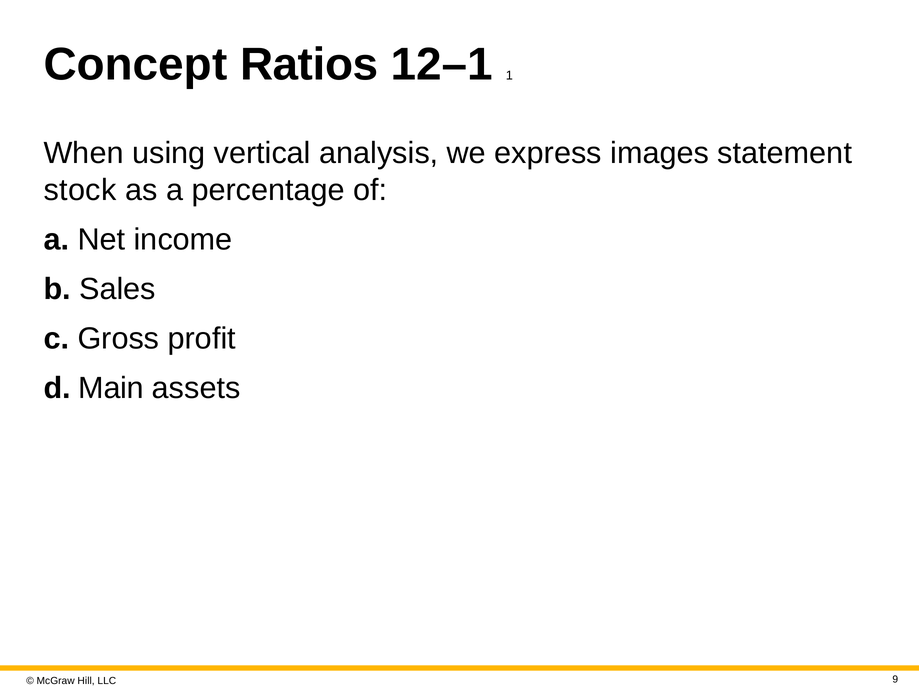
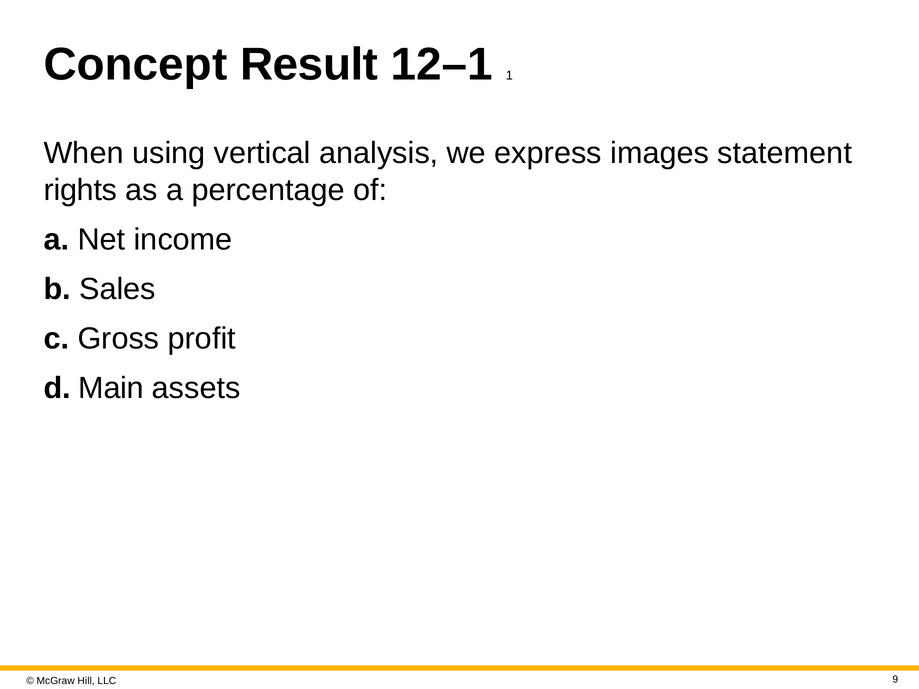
Ratios: Ratios -> Result (309, 64)
stock: stock -> rights (80, 190)
